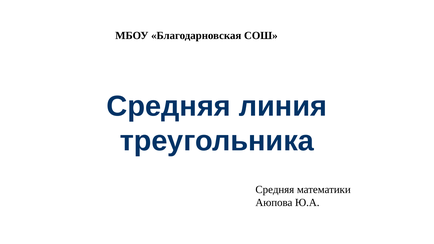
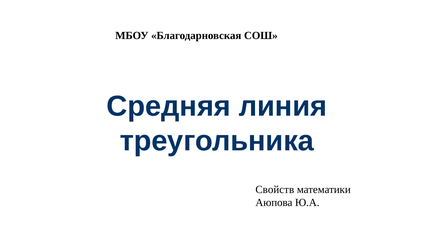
Средняя: Средняя -> Свойств (275, 190)
